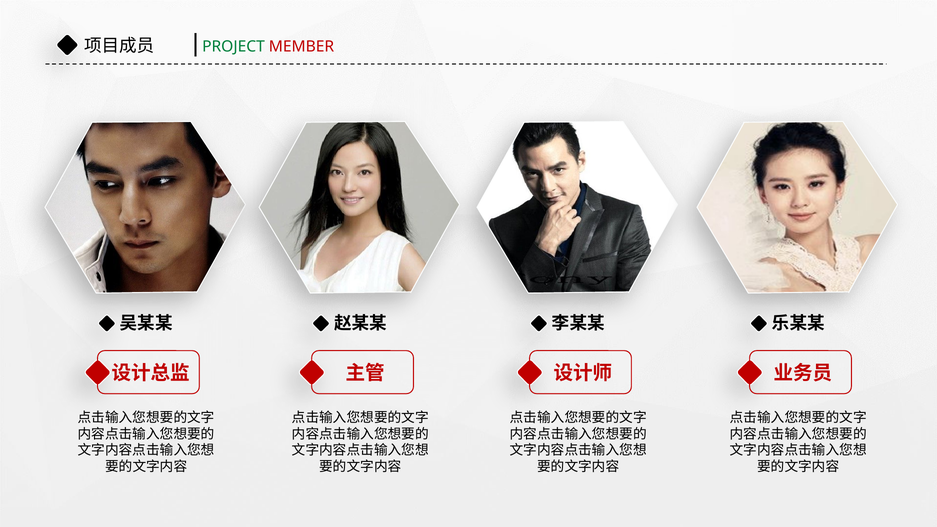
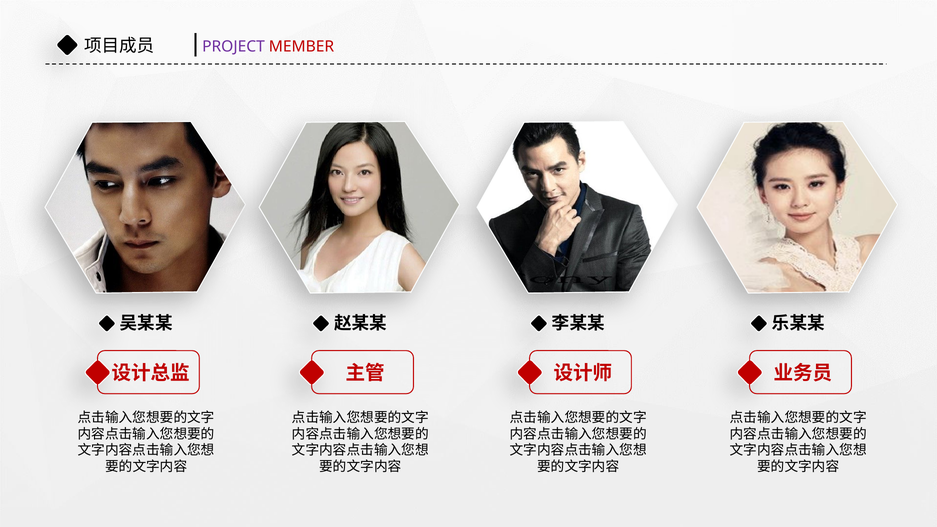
PROJECT colour: green -> purple (233, 47)
